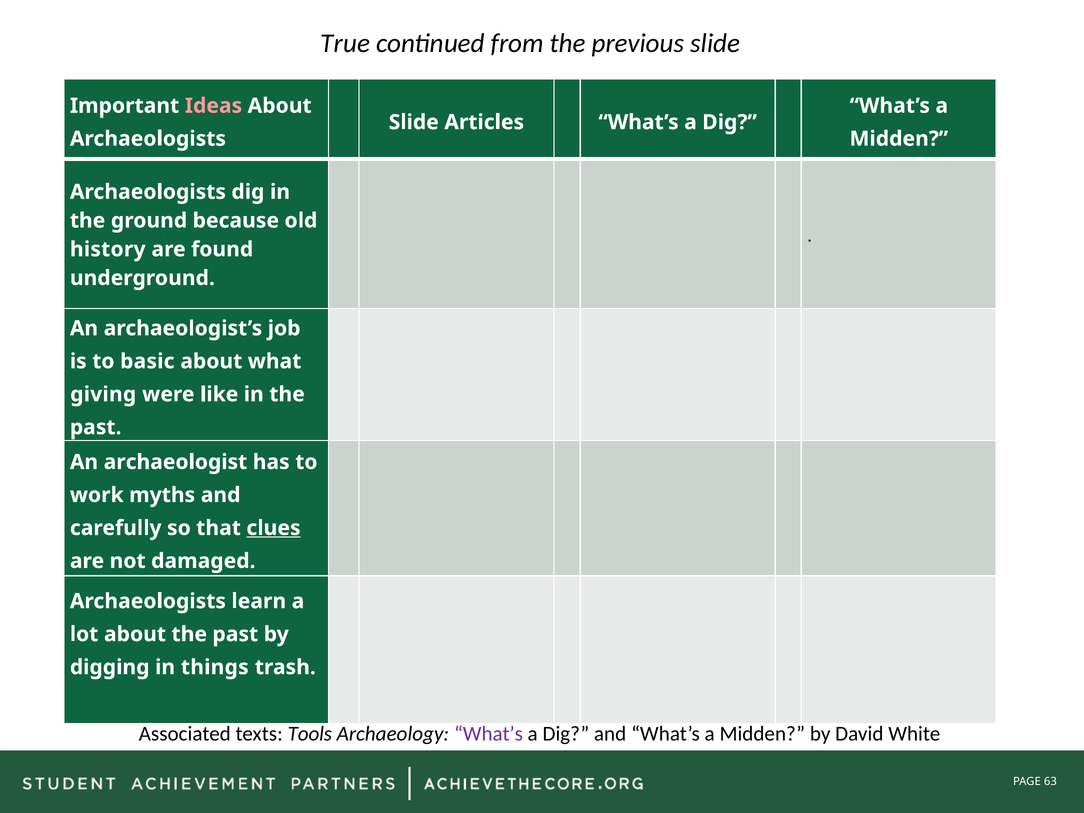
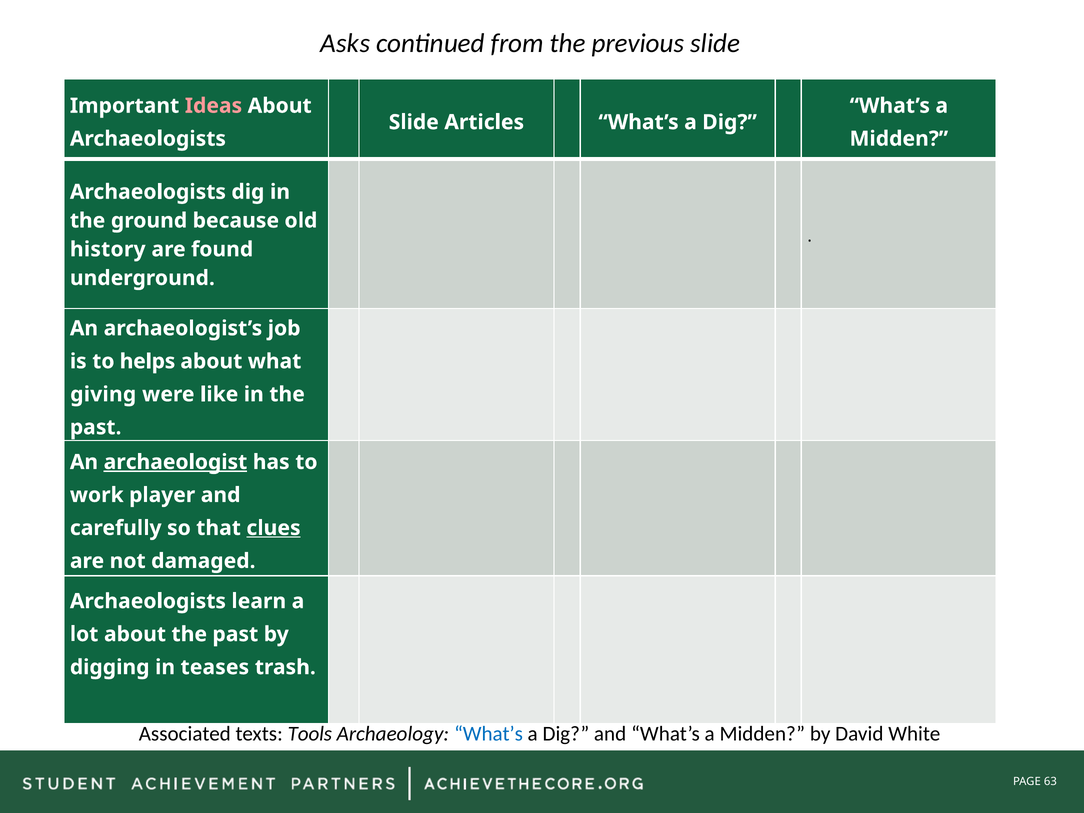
True: True -> Asks (345, 43)
basic: basic -> helps (148, 361)
archaeologist underline: none -> present (175, 462)
myths: myths -> player (162, 495)
things: things -> teases (215, 667)
What’s colour: purple -> blue (489, 734)
